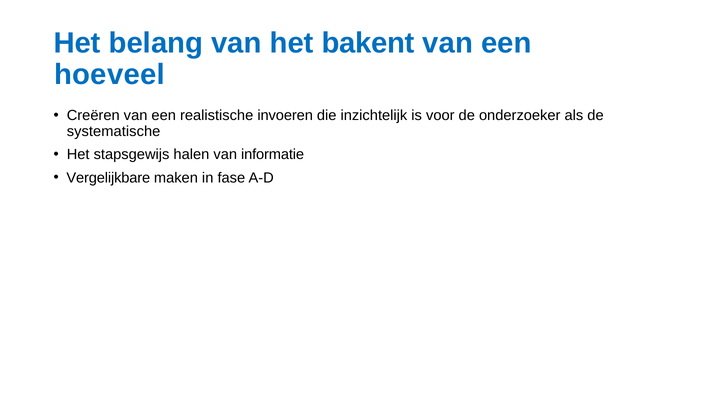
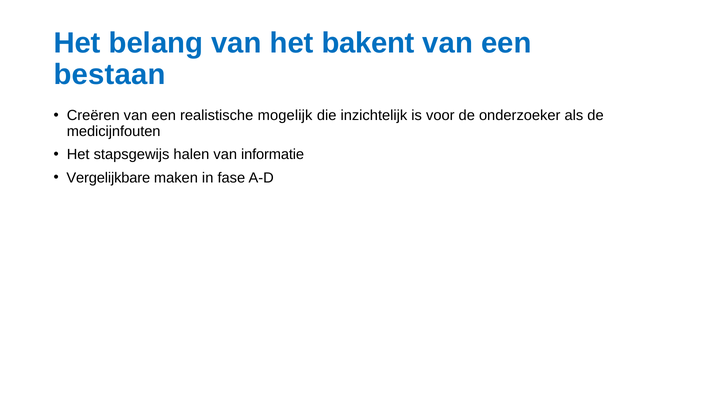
hoeveel: hoeveel -> bestaan (110, 75)
invoeren: invoeren -> mogelijk (285, 116)
systematische: systematische -> medicijnfouten (114, 132)
